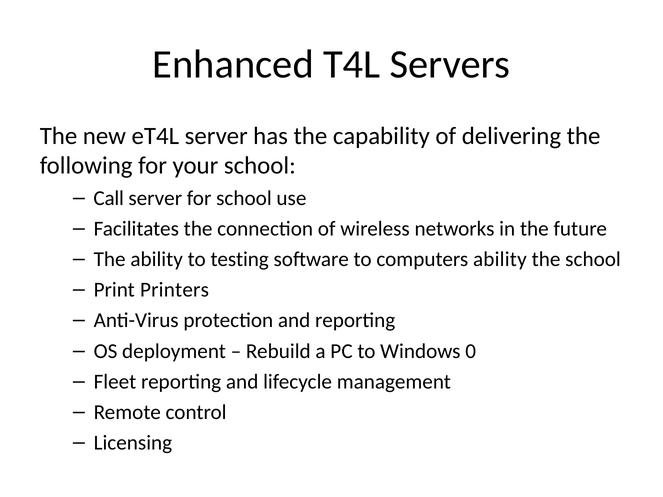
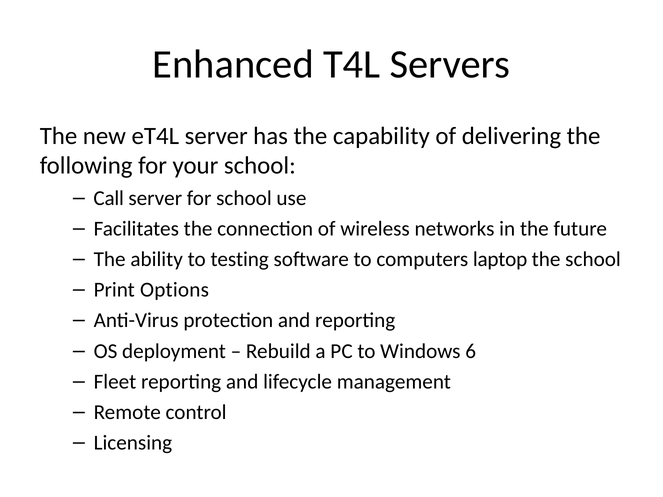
computers ability: ability -> laptop (500, 260)
Printers: Printers -> Options (174, 290)
0: 0 -> 6 (471, 351)
